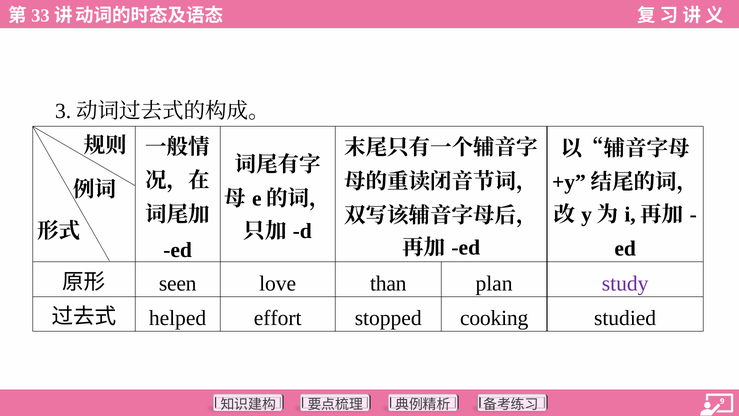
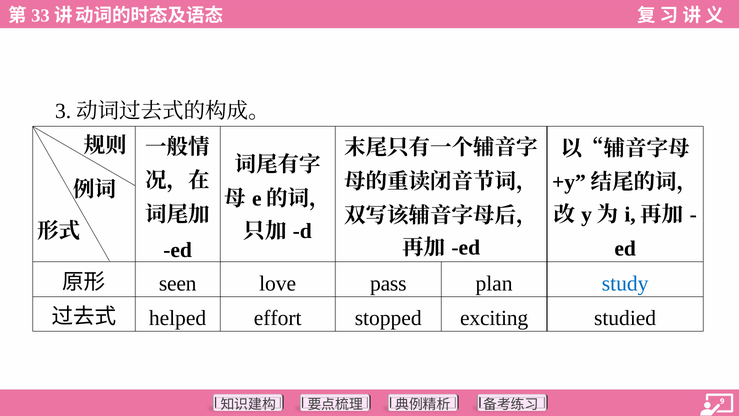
than: than -> pass (388, 283)
study colour: purple -> blue (625, 283)
cooking: cooking -> exciting (494, 318)
